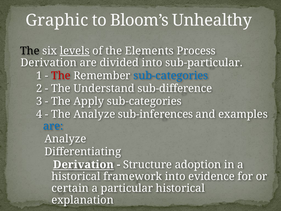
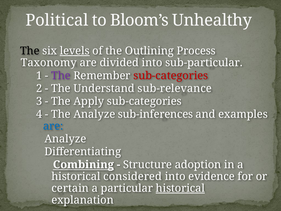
Graphic: Graphic -> Political (57, 20)
Elements: Elements -> Outlining (149, 51)
Derivation: Derivation -> Taxonomy (49, 63)
The colour: red -> purple (61, 76)
sub-categories colour: blue -> red (171, 76)
sub-difference: sub-difference -> sub-relevance (175, 88)
Derivation: Derivation -> Combining (83, 164)
framework: framework -> considered (133, 176)
historical underline: none -> present (180, 188)
